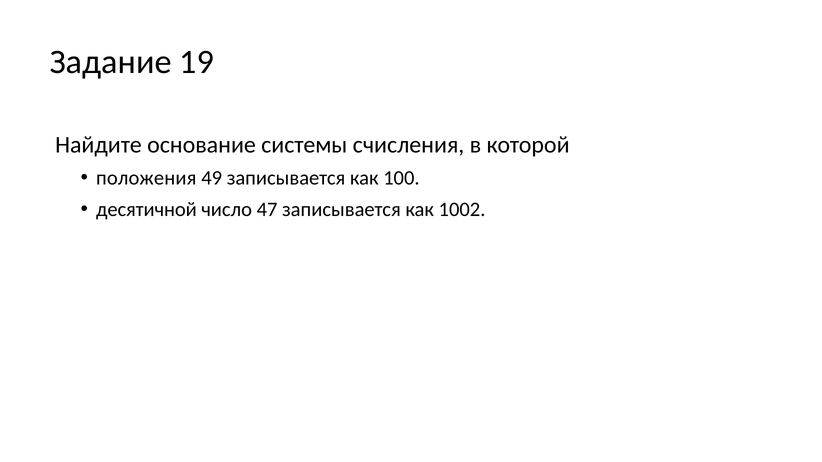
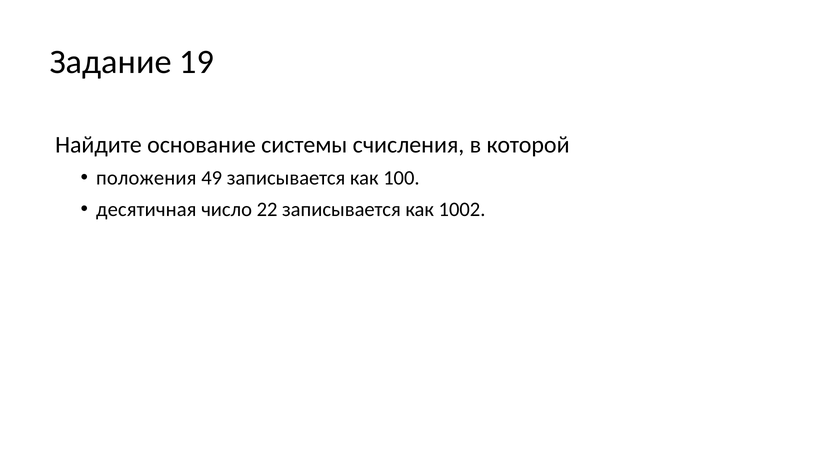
десятичной: десятичной -> десятичная (146, 210)
47: 47 -> 22 (267, 210)
